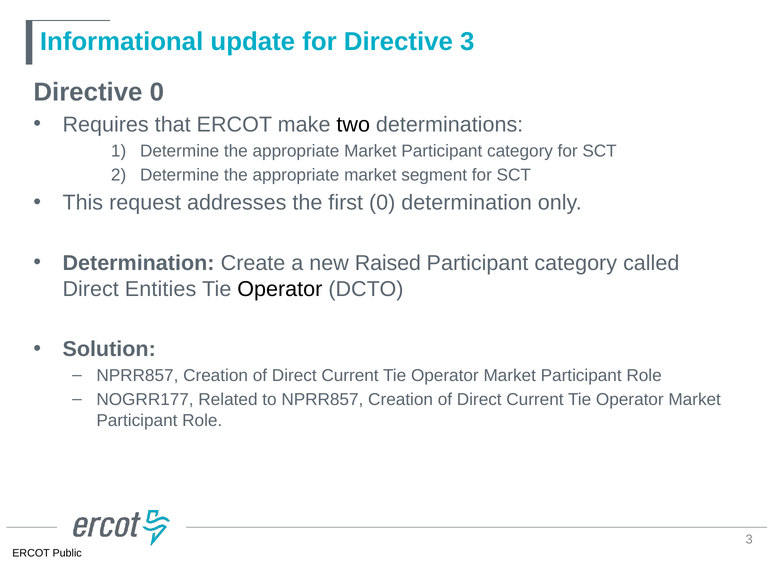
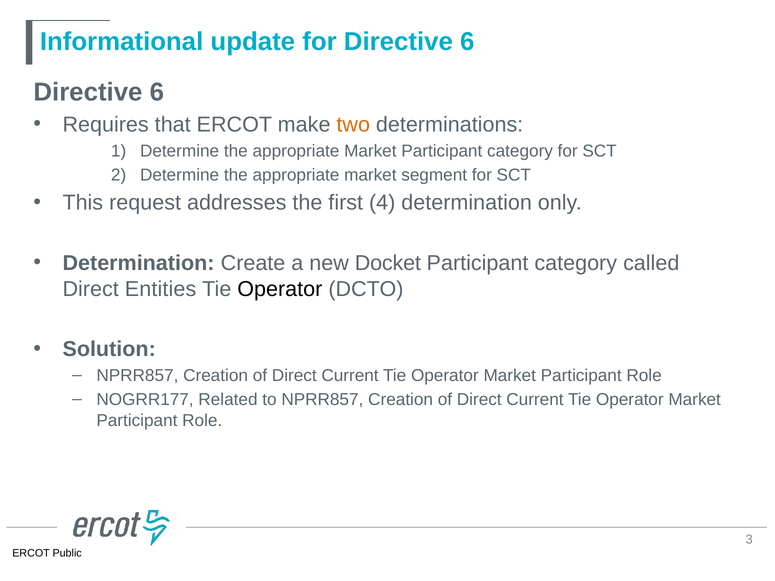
for Directive 3: 3 -> 6 (467, 42)
0: 0 -> 6 (157, 92)
two colour: black -> orange (353, 125)
first 0: 0 -> 4 (382, 203)
Raised: Raised -> Docket (388, 263)
